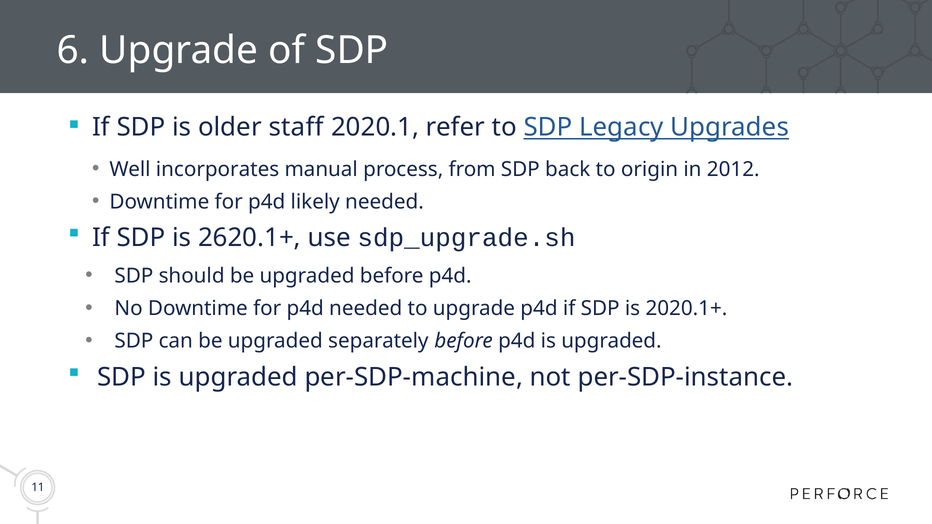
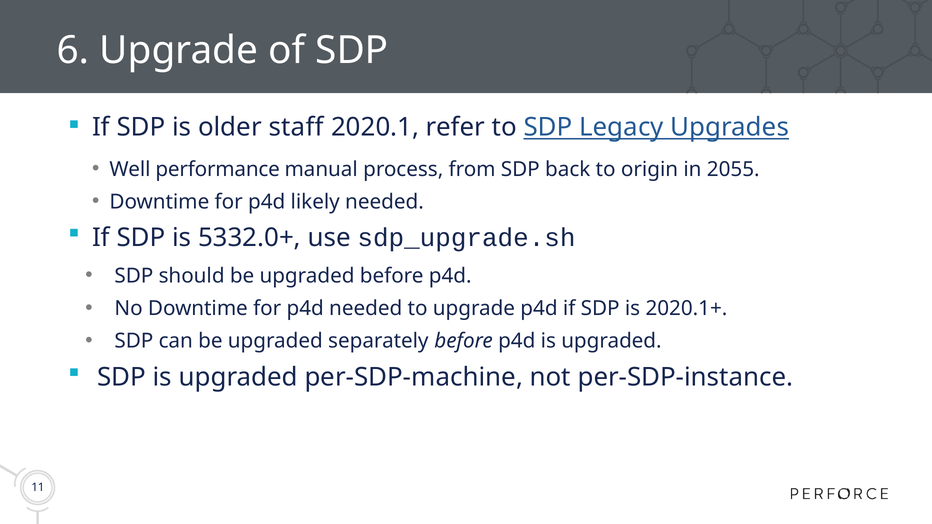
incorporates: incorporates -> performance (218, 169)
2012: 2012 -> 2055 (733, 169)
2620.1+: 2620.1+ -> 5332.0+ (249, 238)
